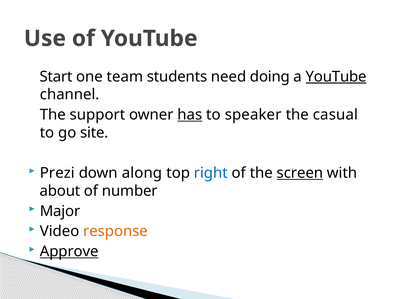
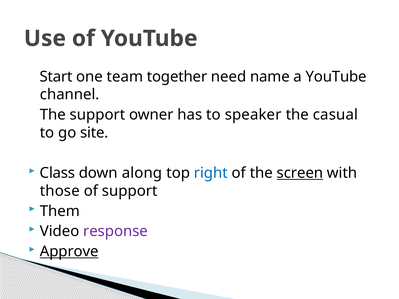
students: students -> together (177, 77)
doing: doing -> name (270, 77)
YouTube underline: present -> none (336, 77)
has underline: present -> none (190, 115)
Prezi: Prezi -> Class (57, 173)
about: about -> those (60, 191)
of number: number -> support (130, 191)
Major: Major -> Them (60, 211)
response colour: orange -> purple (116, 231)
